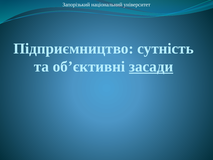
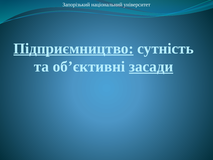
Підприємництво underline: none -> present (73, 48)
